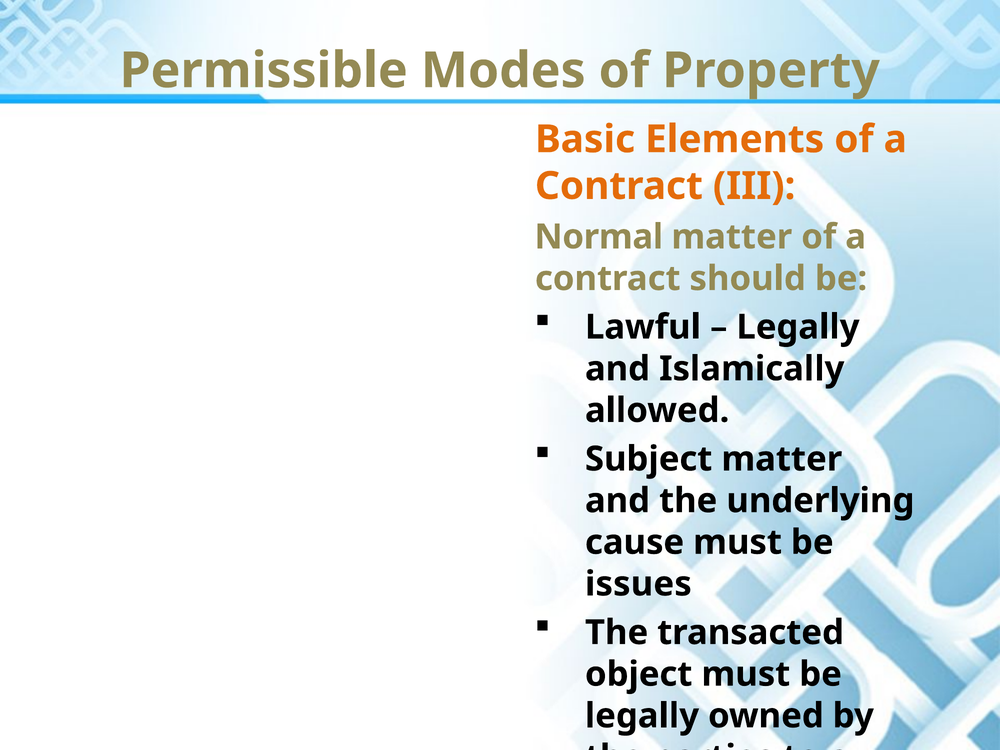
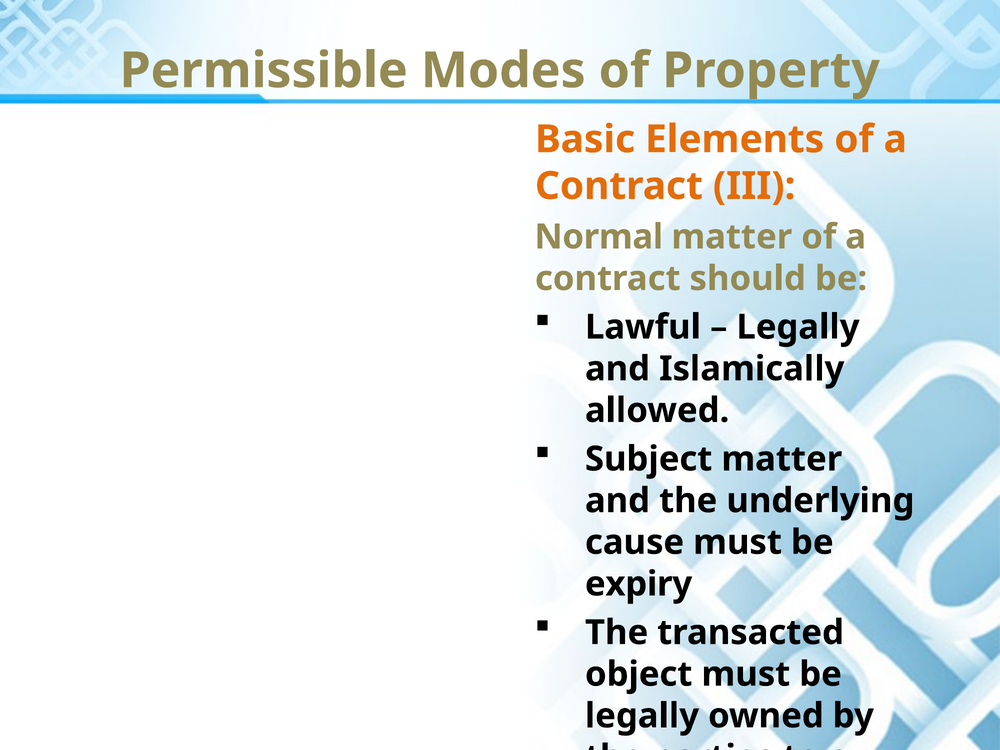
issues: issues -> expiry (639, 584)
